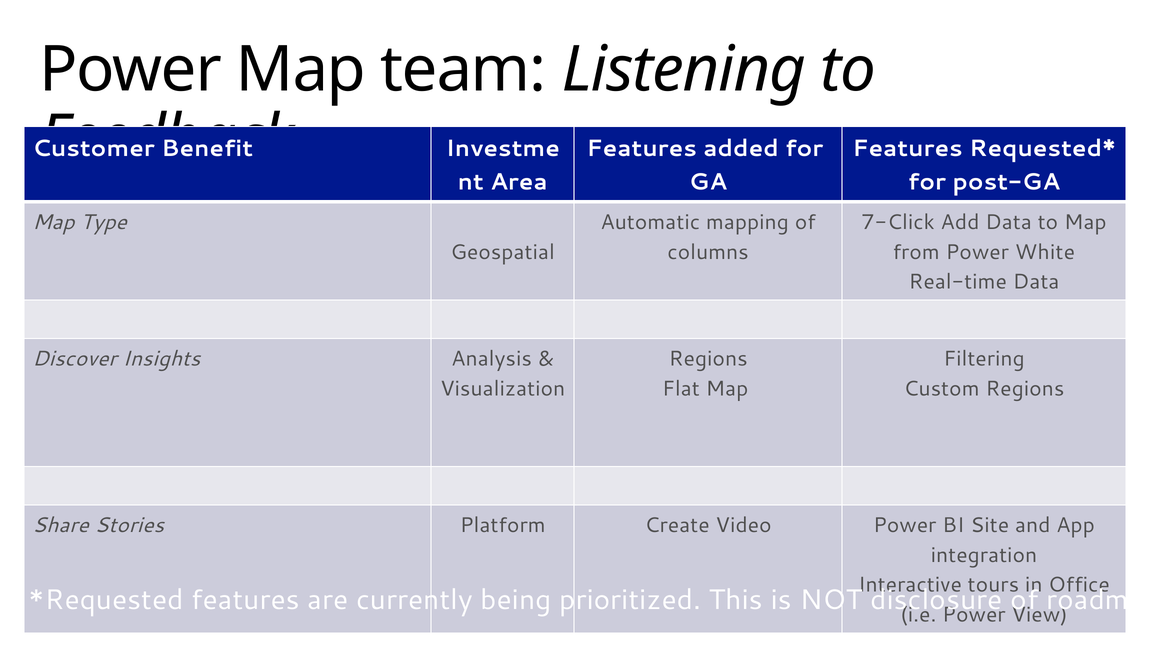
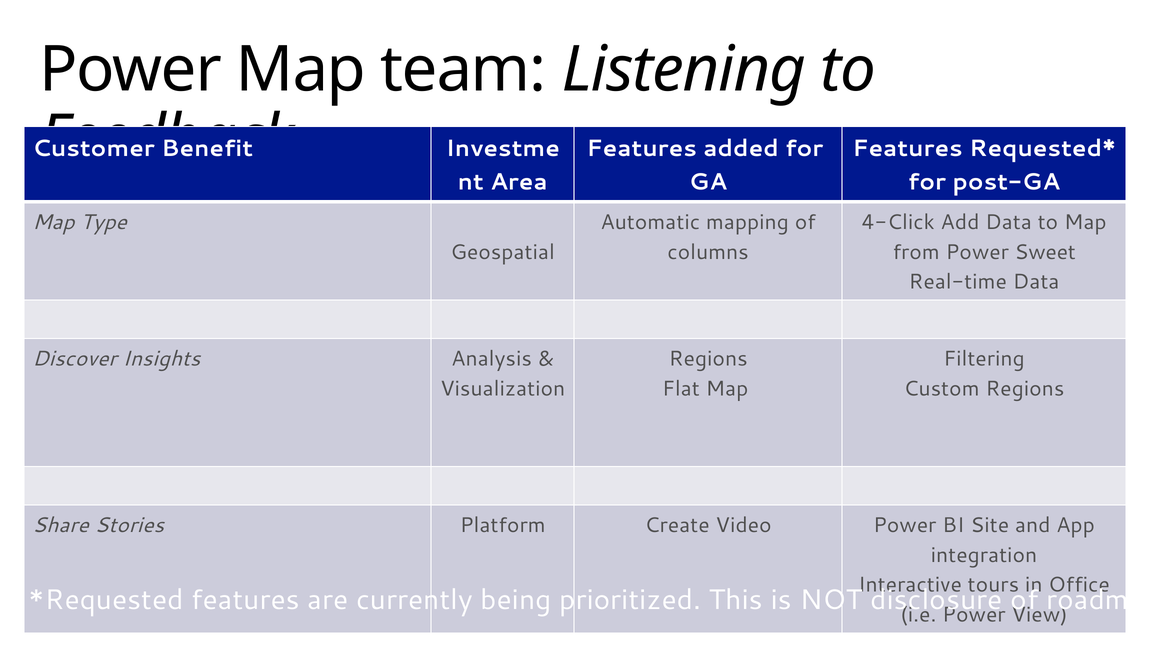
7-Click: 7-Click -> 4-Click (898, 222)
White: White -> Sweet (1045, 252)
